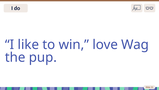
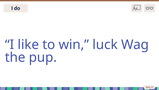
love: love -> luck (105, 44)
